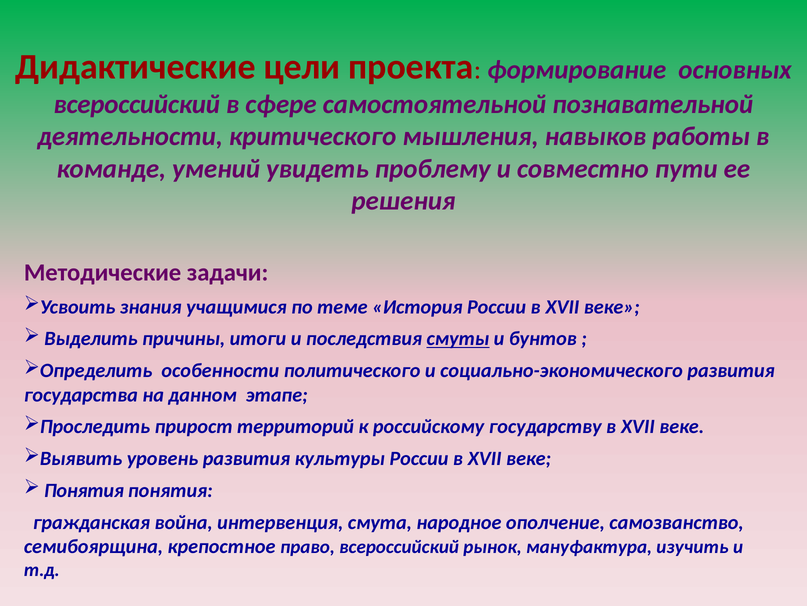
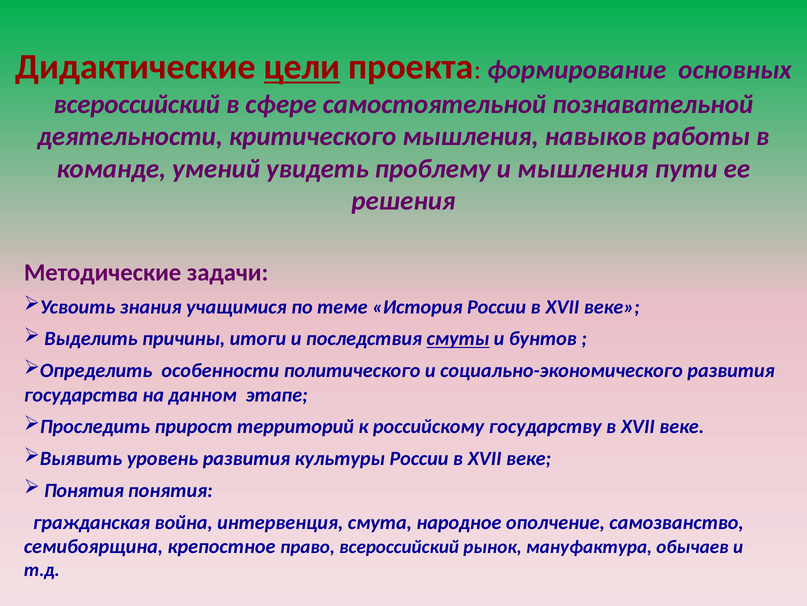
цели underline: none -> present (302, 67)
и совместно: совместно -> мышления (583, 169)
изучить: изучить -> обычаев (692, 546)
